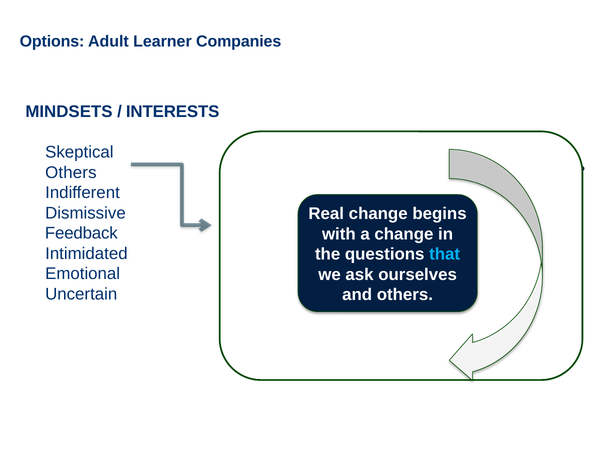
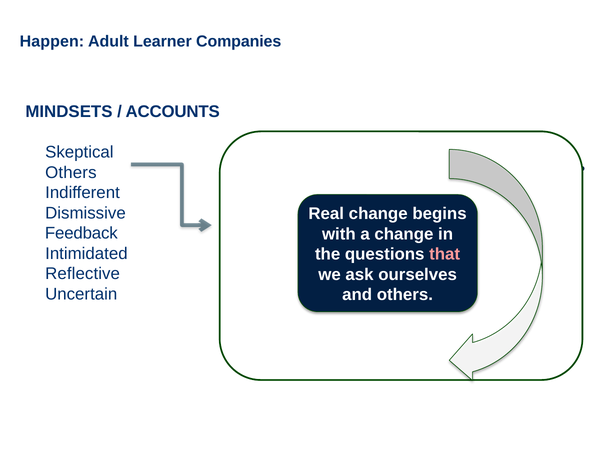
Options: Options -> Happen (52, 42)
INTERESTS: INTERESTS -> ACCOUNTS (173, 112)
that colour: light blue -> pink (445, 254)
Emotional: Emotional -> Reflective (83, 273)
